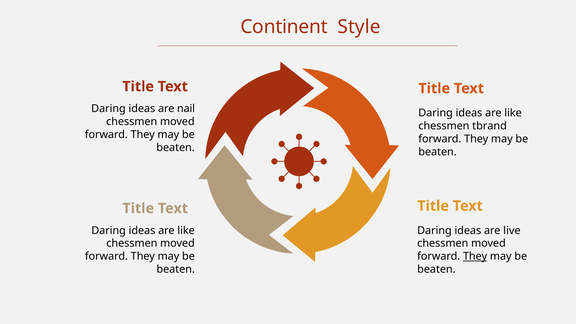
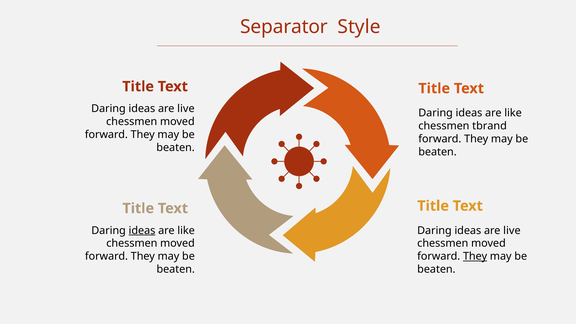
Continent: Continent -> Separator (284, 27)
nail: nail -> live (186, 109)
ideas underline: none -> present (142, 230)
